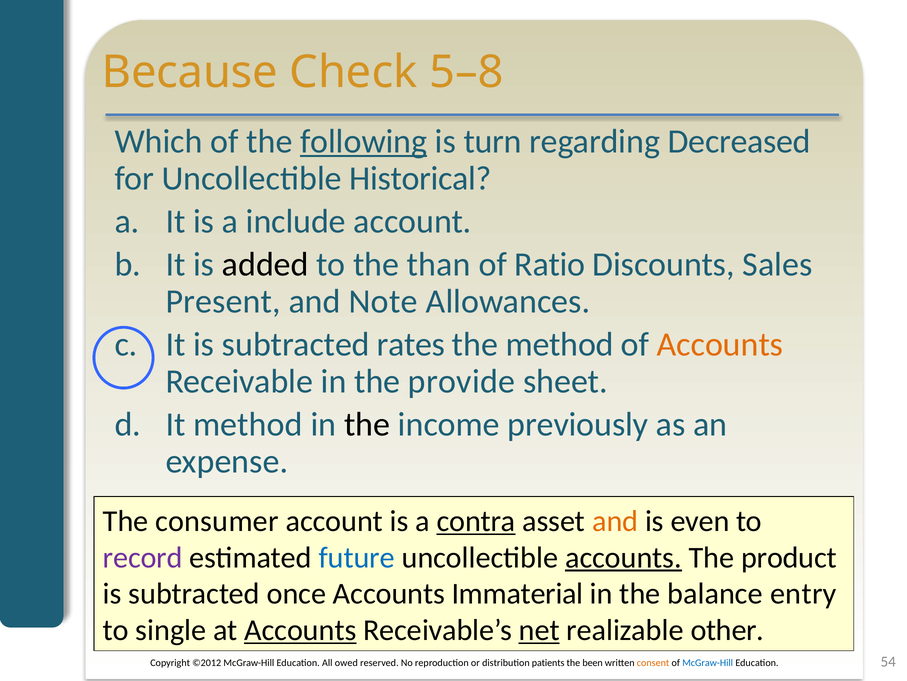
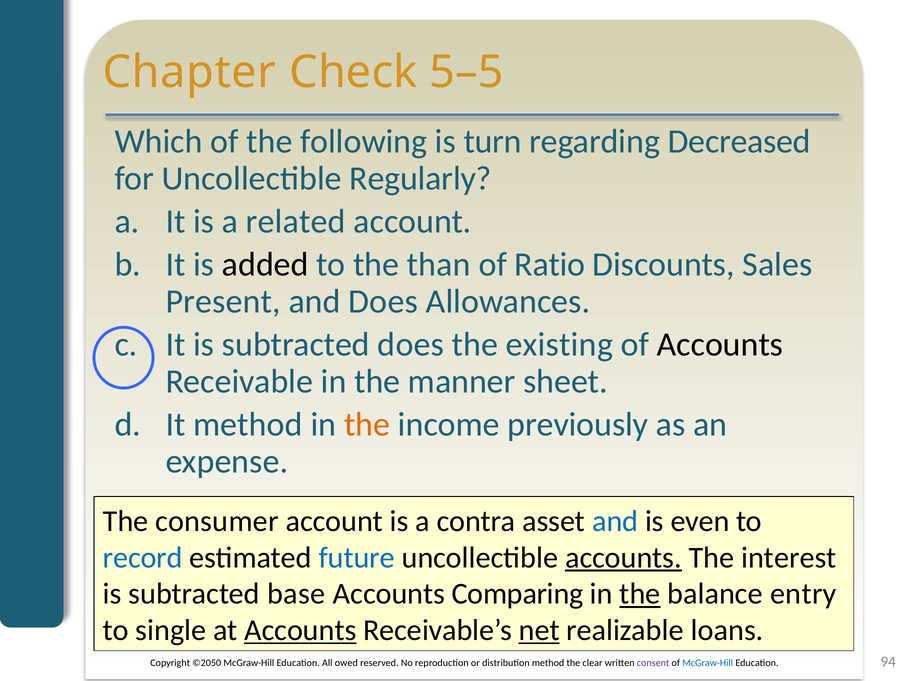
Because: Because -> Chapter (189, 72)
5–8: 5–8 -> 5–5 (467, 72)
following underline: present -> none (364, 141)
Historical: Historical -> Regularly (420, 178)
include: include -> related (296, 221)
and Note: Note -> Does (383, 301)
subtracted rates: rates -> does (411, 344)
the method: method -> existing (559, 344)
Accounts colour: orange -> black (720, 344)
provide: provide -> manner (462, 381)
the colour: black -> orange (367, 424)
contra underline: present -> none (476, 521)
and colour: orange -> blue (615, 521)
record colour: purple -> blue (143, 557)
product: product -> interest (789, 557)
once: once -> base (296, 593)
Immaterial: Immaterial -> Comparing (518, 593)
the underline: none -> present (640, 593)
other: other -> loans (727, 629)
©2012: ©2012 -> ©2050 (207, 662)
distribution patients: patients -> method (548, 662)
been: been -> clear (593, 662)
consent colour: orange -> purple (653, 662)
54: 54 -> 94 (888, 661)
